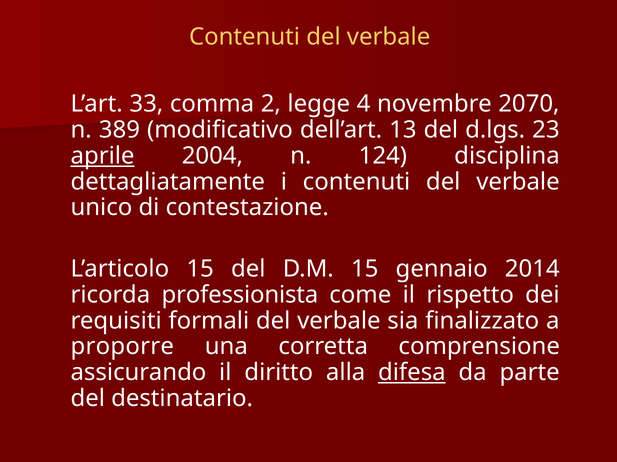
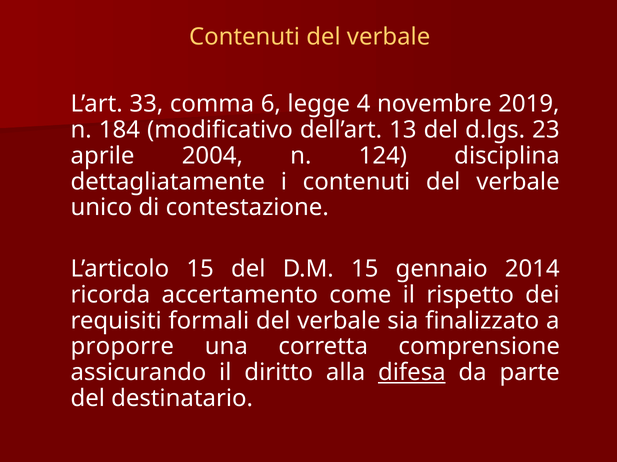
2: 2 -> 6 (271, 104)
2070: 2070 -> 2019 (529, 104)
389: 389 -> 184 (119, 130)
aprile underline: present -> none (103, 156)
professionista: professionista -> accertamento (240, 295)
